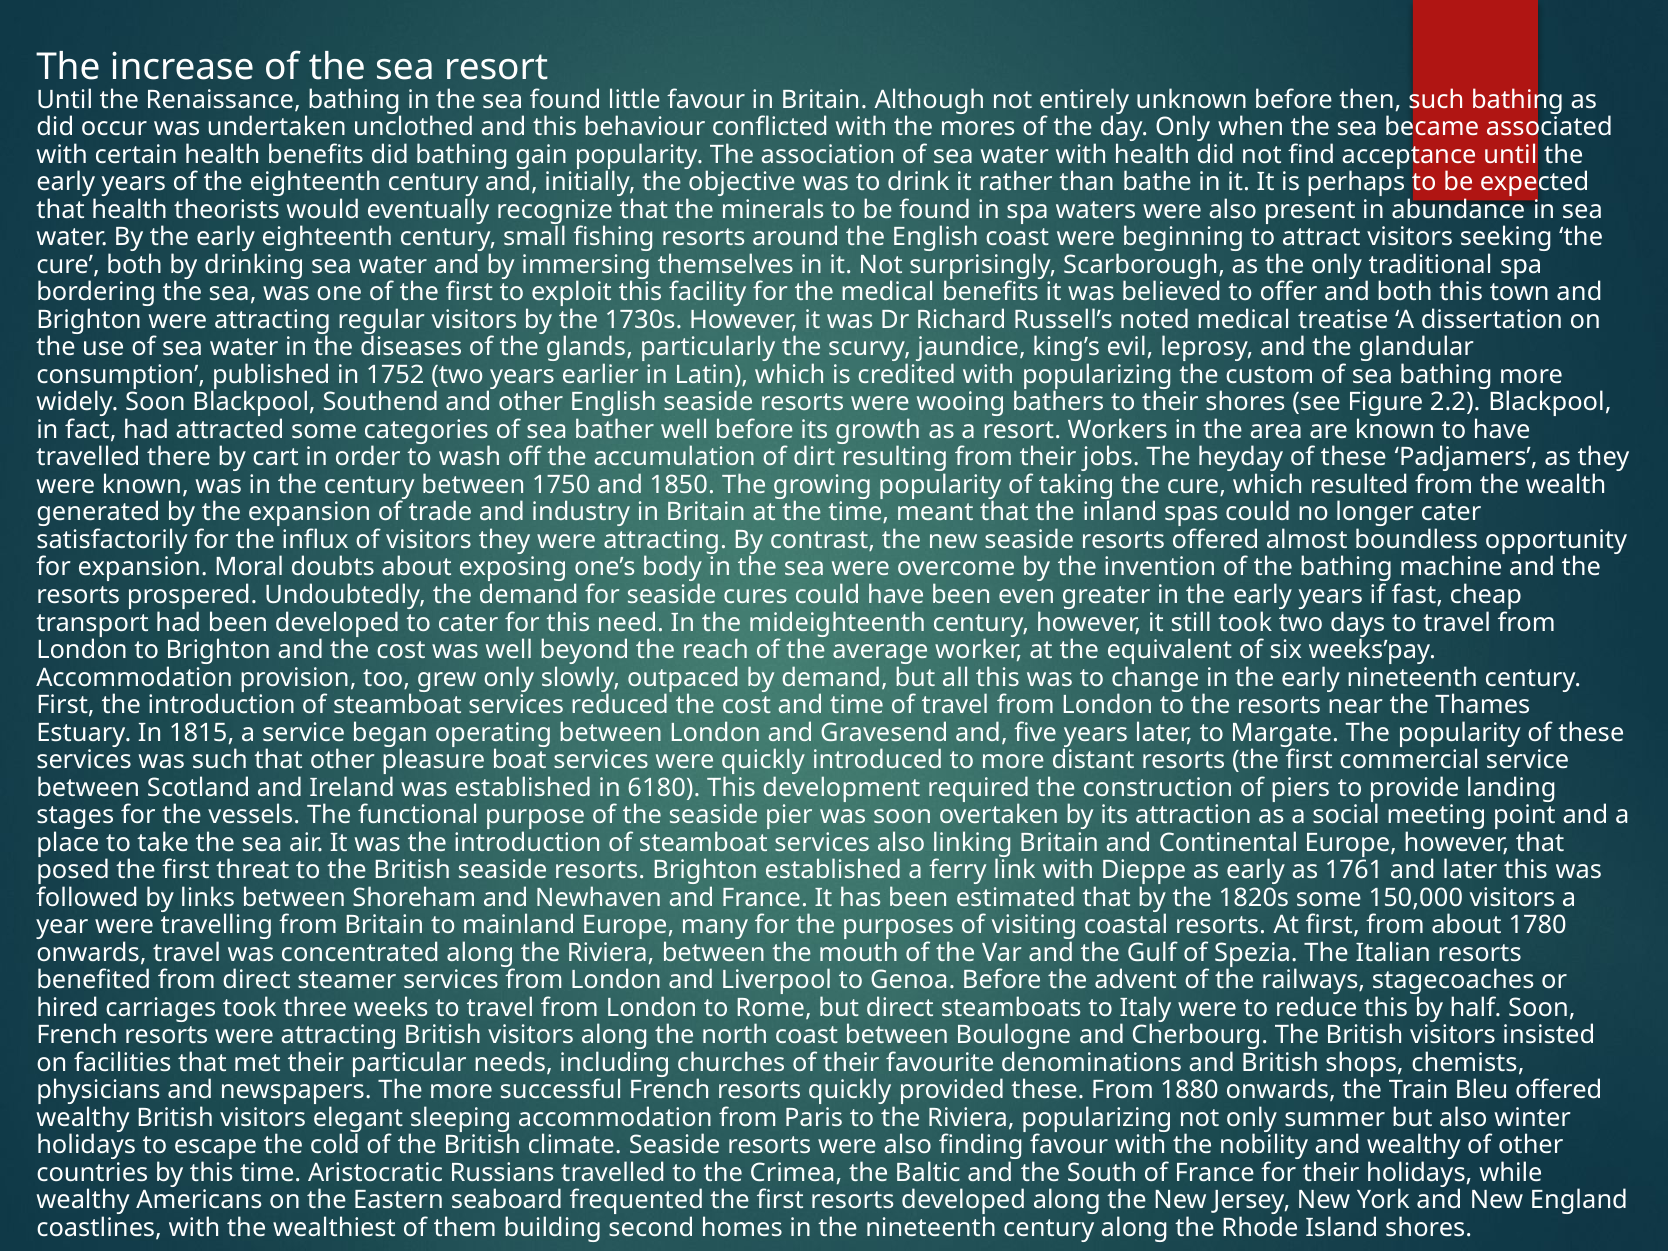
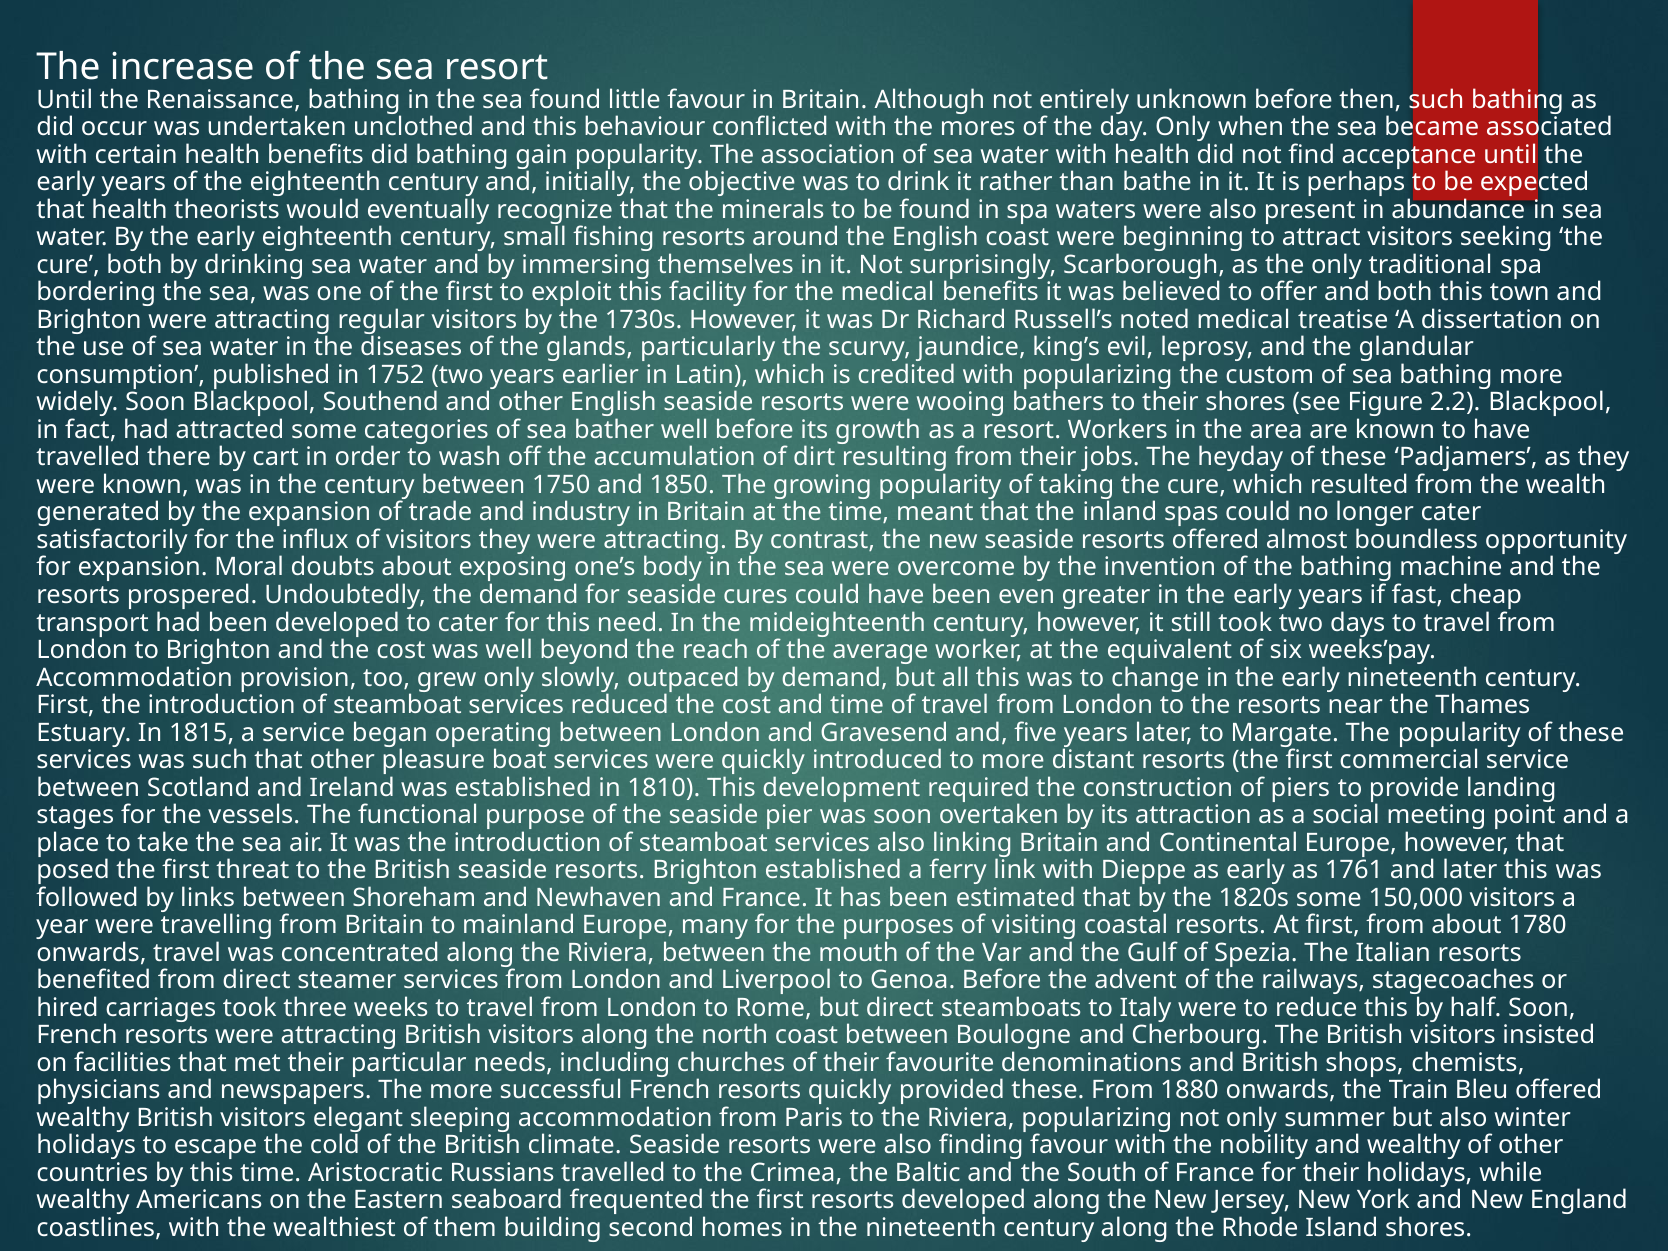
6180: 6180 -> 1810 (664, 788)
